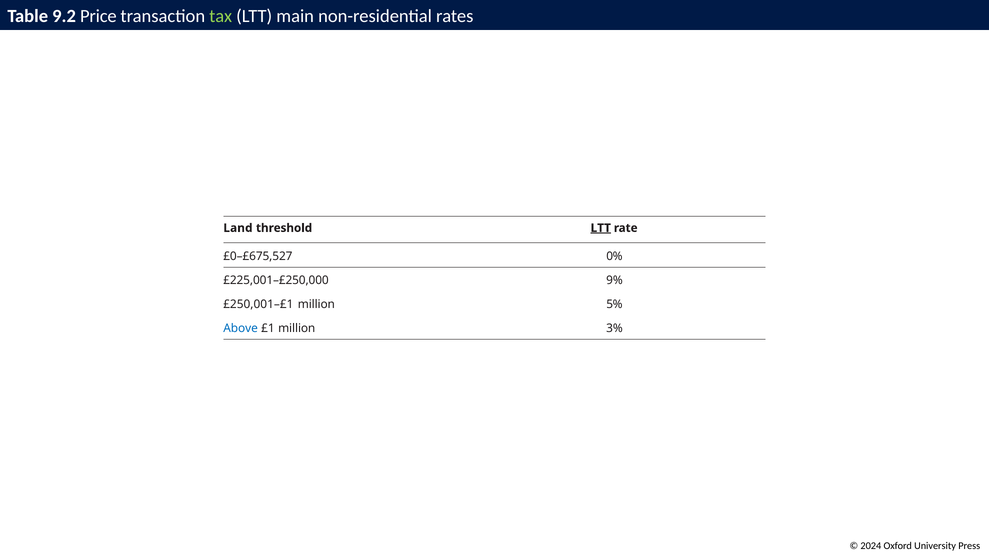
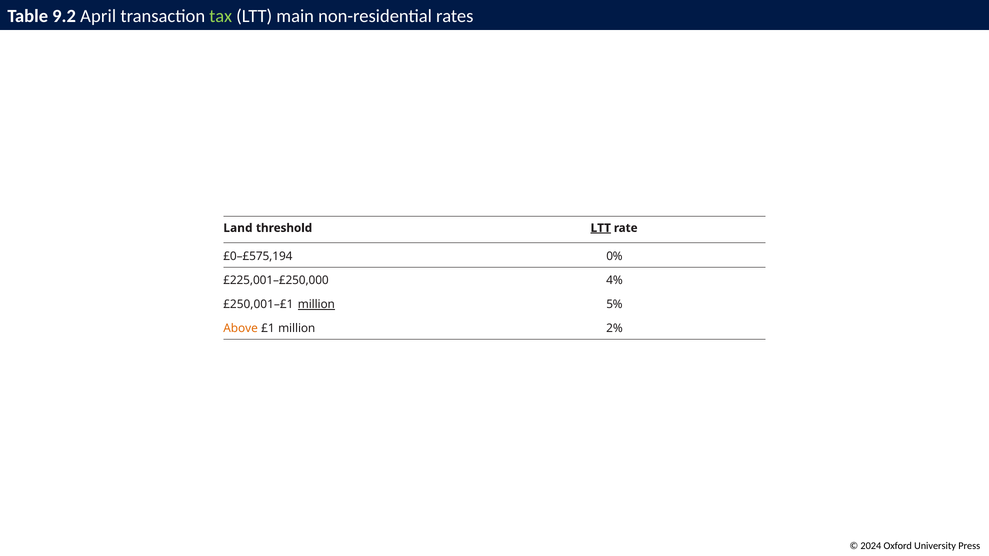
Price: Price -> April (98, 16)
£0–£675,527: £0–£675,527 -> £0–£575,194 (258, 256)
9%: 9% -> 4% (615, 281)
million underline: none -> present (316, 305)
Above colour: blue -> orange (241, 329)
3%: 3% -> 2% (615, 329)
